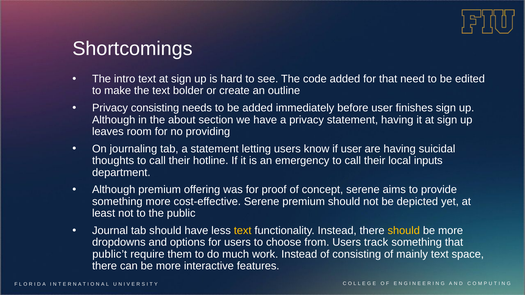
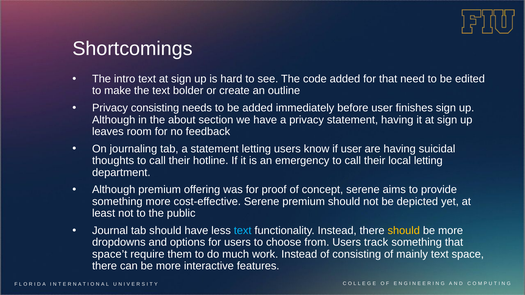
providing: providing -> feedback (208, 132)
local inputs: inputs -> letting (428, 161)
text colour: yellow -> light blue (243, 231)
public’t: public’t -> space’t (110, 254)
